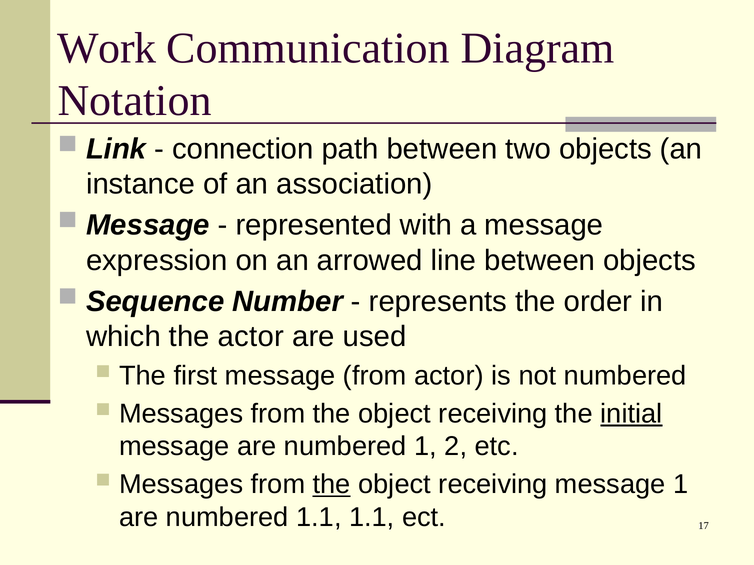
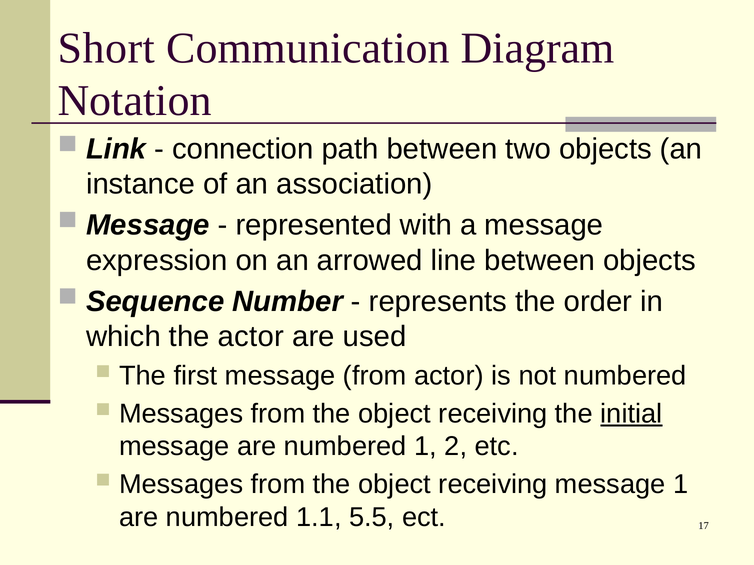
Work: Work -> Short (106, 48)
the underline: present -> none (332, 485)
1.1 1.1: 1.1 -> 5.5 (372, 518)
